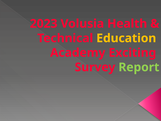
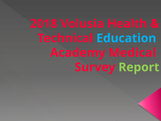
2023: 2023 -> 2018 (44, 24)
Education colour: yellow -> light blue (126, 38)
Exciting: Exciting -> Medical (132, 53)
